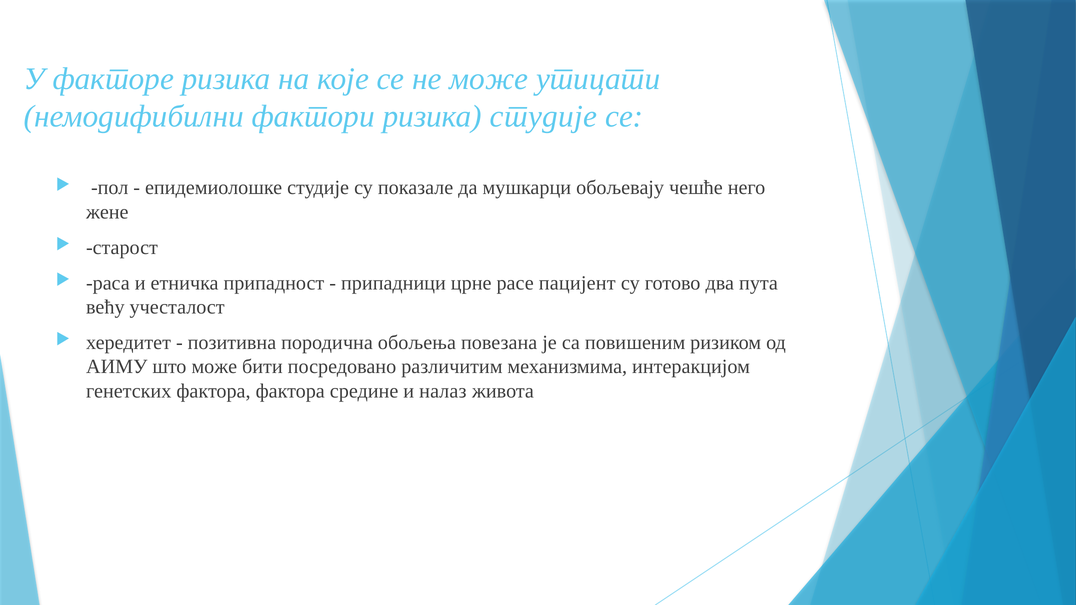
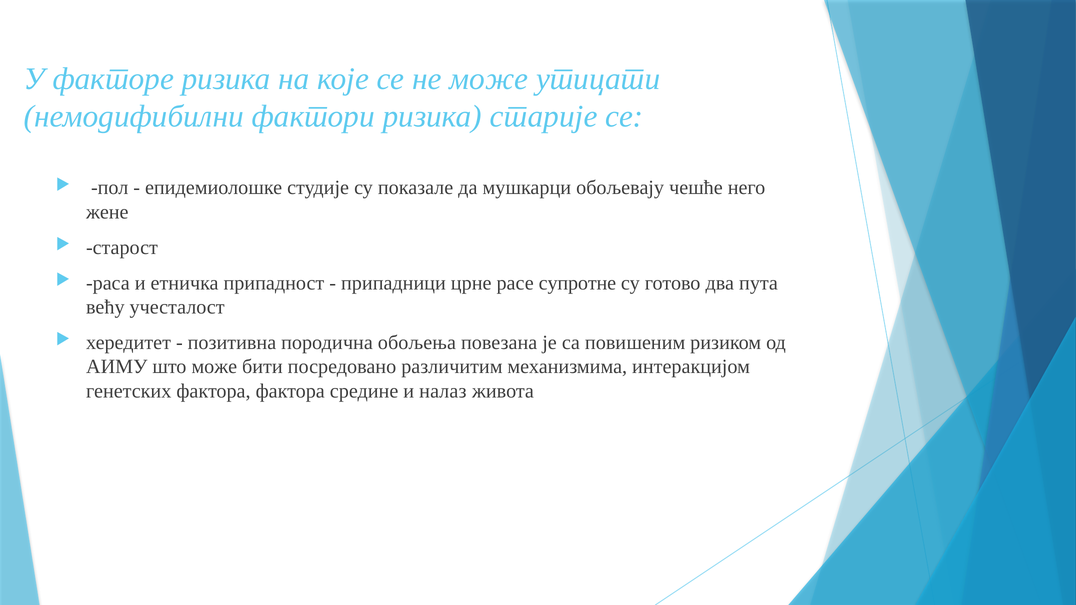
ризика студије: студије -> старије (544, 117)
пацијент: пацијент -> супротне (577, 283)
